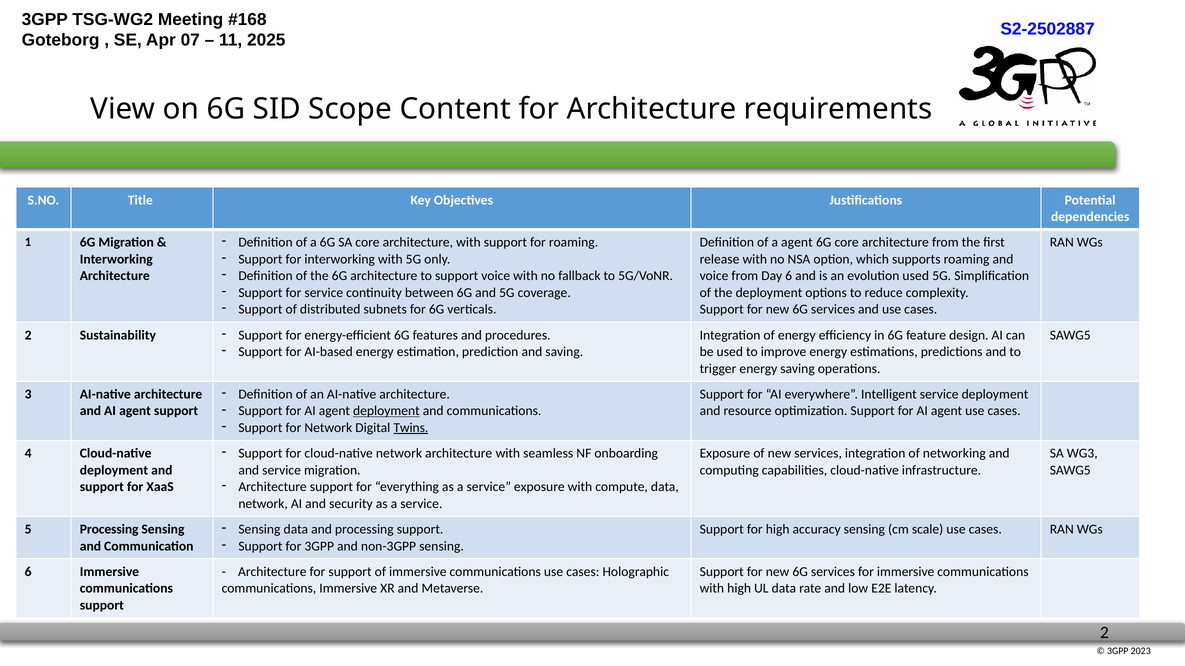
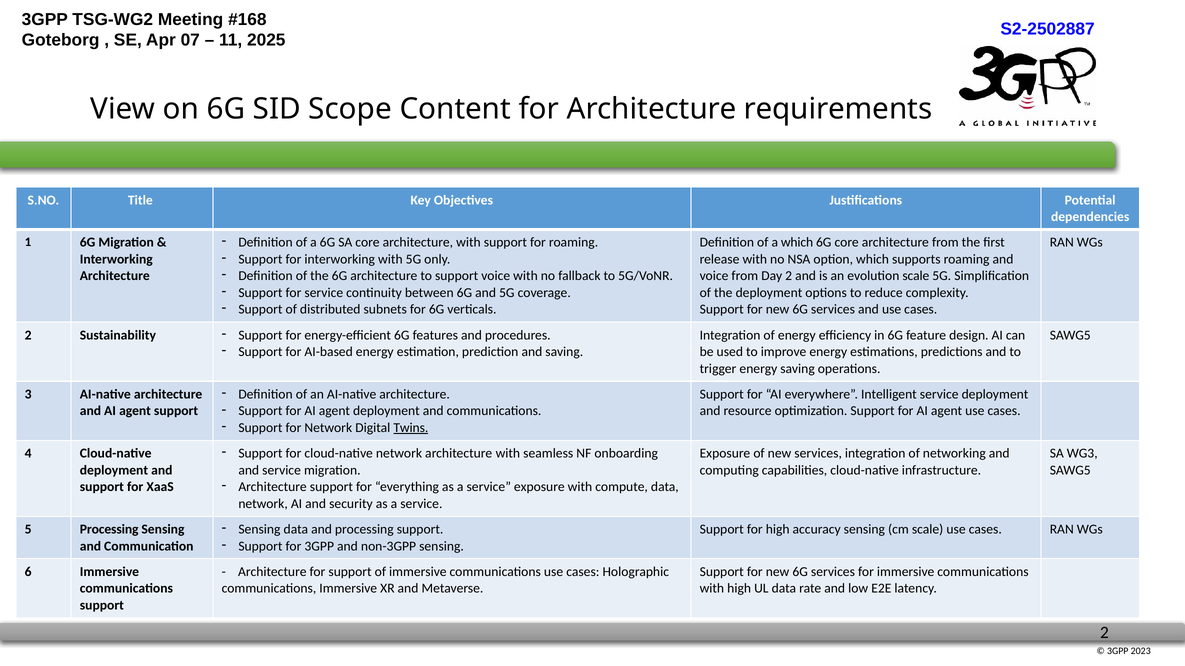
a agent: agent -> which (797, 243)
Day 6: 6 -> 2 (789, 276)
evolution used: used -> scale (916, 276)
deployment underline: present -> none (386, 411)
